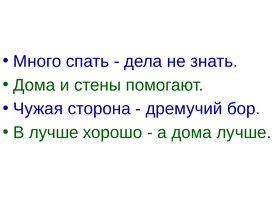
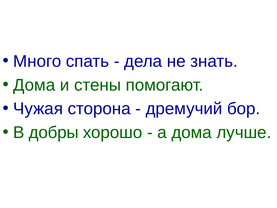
В лучше: лучше -> добры (54, 132)
